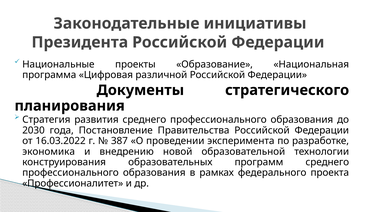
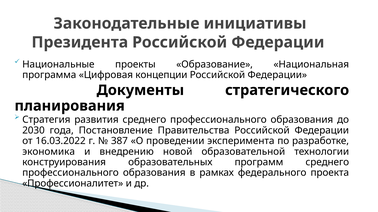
различной: различной -> концепции (161, 75)
